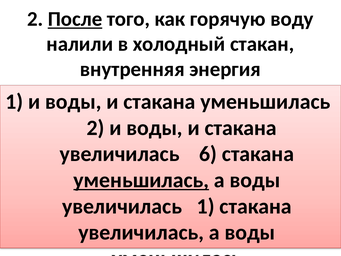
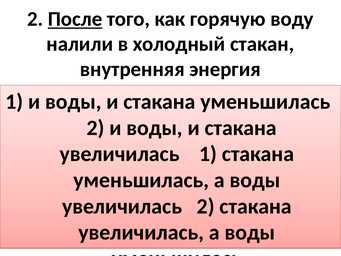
увеличилась 6: 6 -> 1 (208, 154)
уменьшилась underline: present -> none (141, 180)
увеличилась 1: 1 -> 2 (206, 206)
